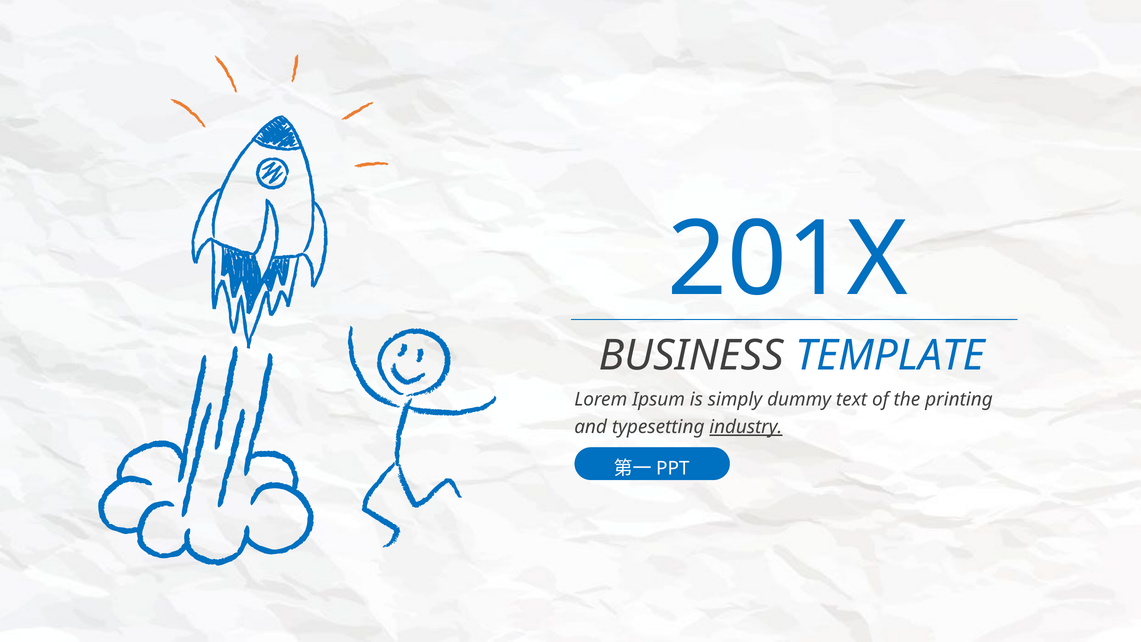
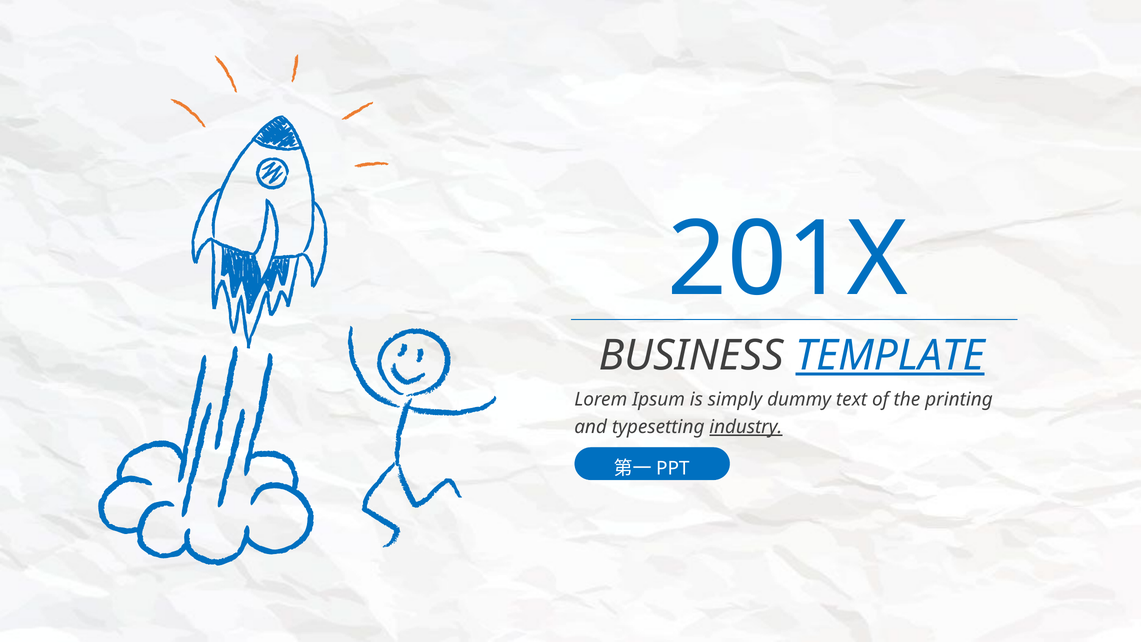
TEMPLATE underline: none -> present (890, 355)
